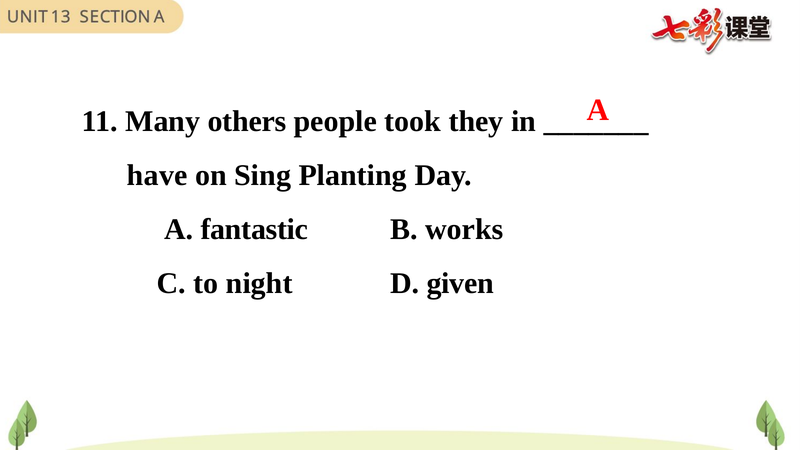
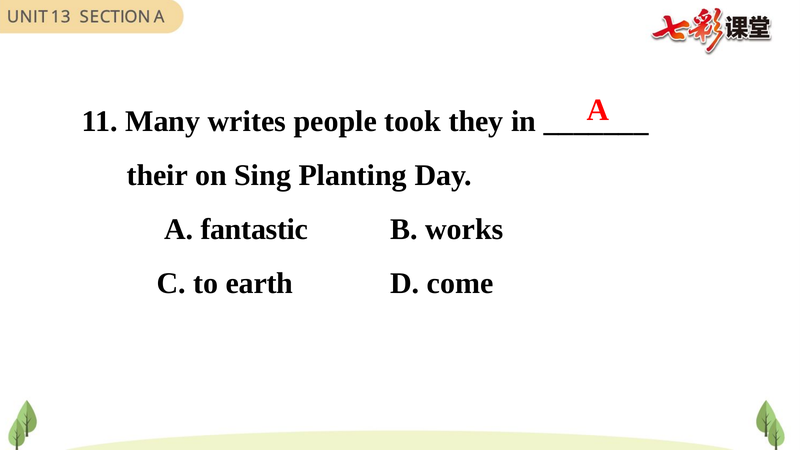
others: others -> writes (247, 121)
have: have -> their (157, 175)
night: night -> earth (259, 283)
given: given -> come (460, 283)
